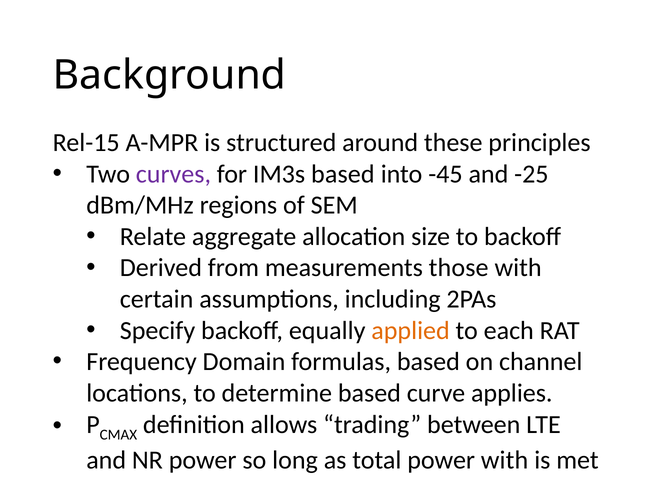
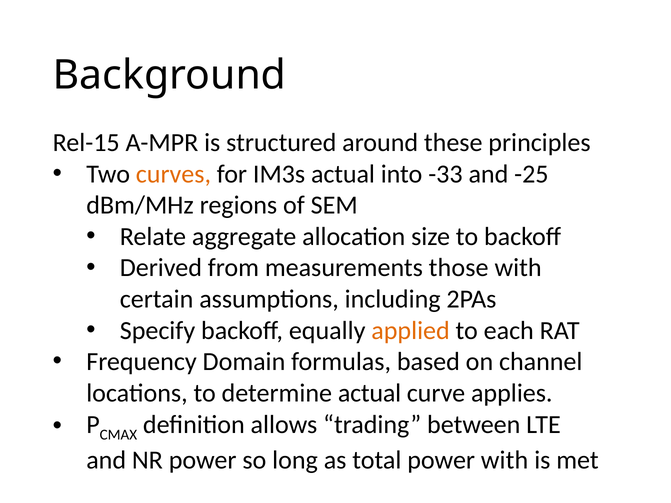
curves colour: purple -> orange (173, 174)
IM3s based: based -> actual (343, 174)
-45: -45 -> -33 (445, 174)
determine based: based -> actual (370, 393)
